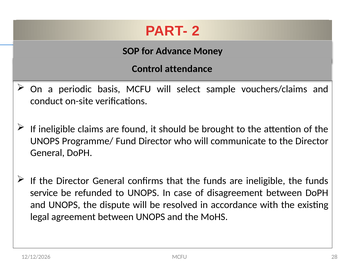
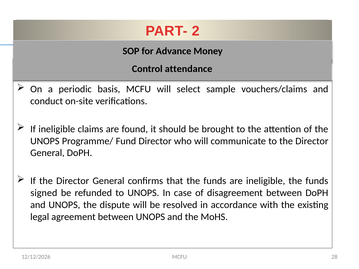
service: service -> signed (44, 193)
